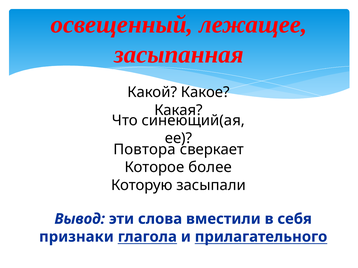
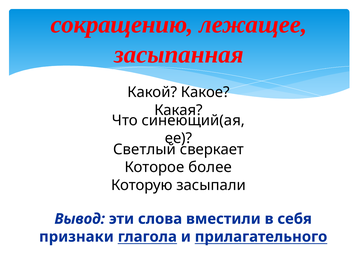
освещенный: освещенный -> сокращению (122, 25)
Повтора: Повтора -> Светлый (145, 150)
